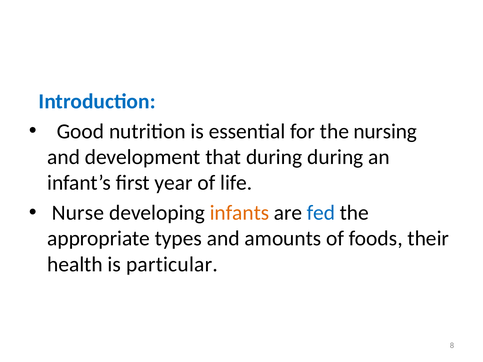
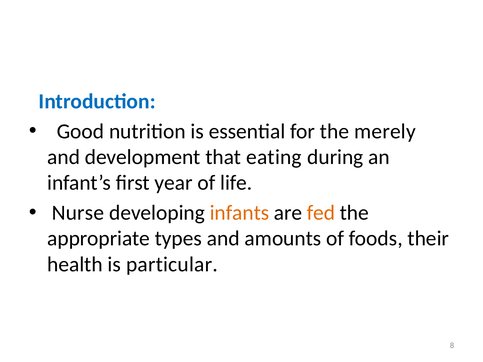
nursing: nursing -> merely (385, 131)
that during: during -> eating (274, 157)
fed colour: blue -> orange (321, 213)
